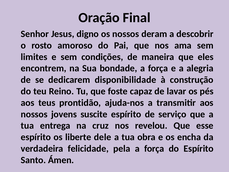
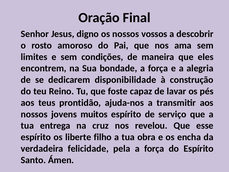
deram: deram -> vossos (154, 34)
suscite: suscite -> muitos (94, 114)
dele: dele -> filho (103, 137)
